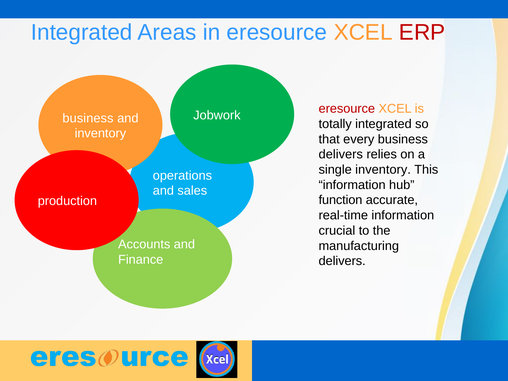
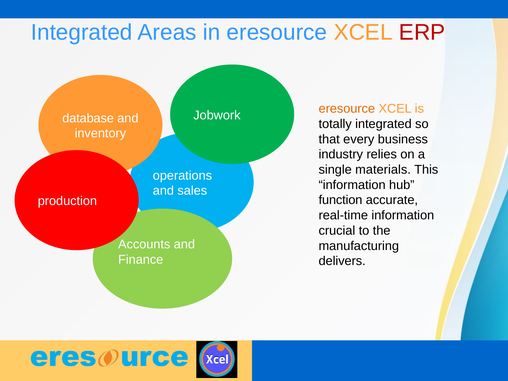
eresource colour: red -> orange (347, 109)
business: business -> database (88, 118)
delivers: delivers -> industry (341, 154)
single inventory: inventory -> materials (383, 170)
